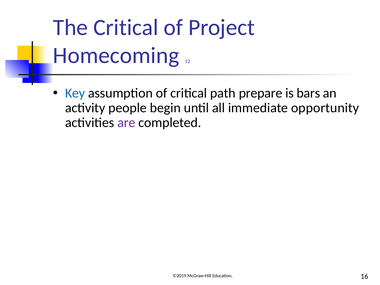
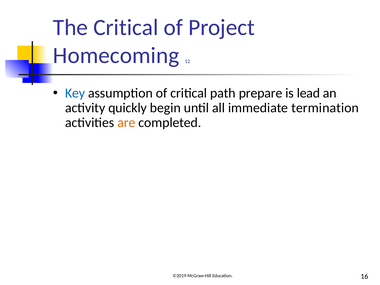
bars: bars -> lead (308, 93)
people: people -> quickly (128, 108)
opportunity: opportunity -> termination (325, 108)
are colour: purple -> orange (126, 123)
